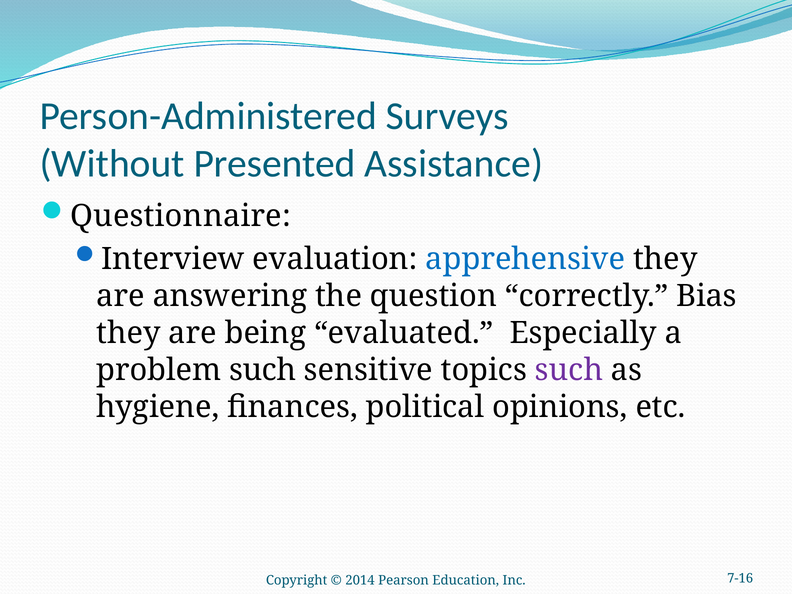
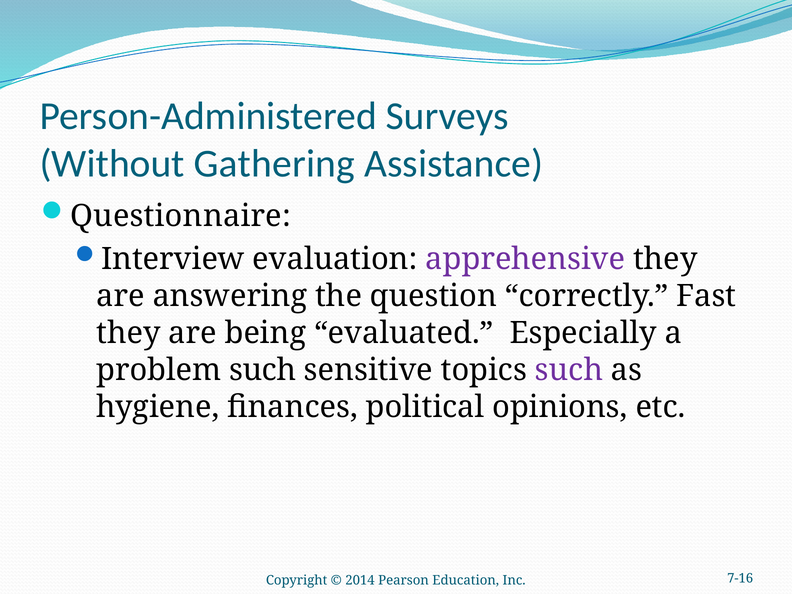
Presented: Presented -> Gathering (274, 164)
apprehensive colour: blue -> purple (525, 259)
Bias: Bias -> Fast (706, 296)
